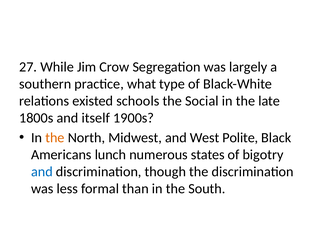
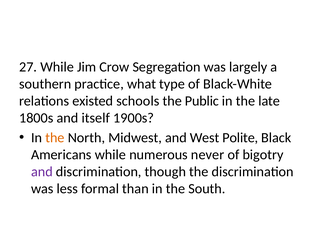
Social: Social -> Public (202, 101)
Americans lunch: lunch -> while (110, 155)
states: states -> never (208, 155)
and colour: blue -> purple (42, 172)
